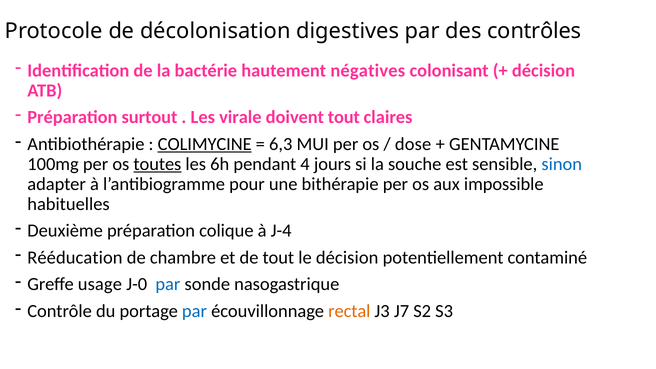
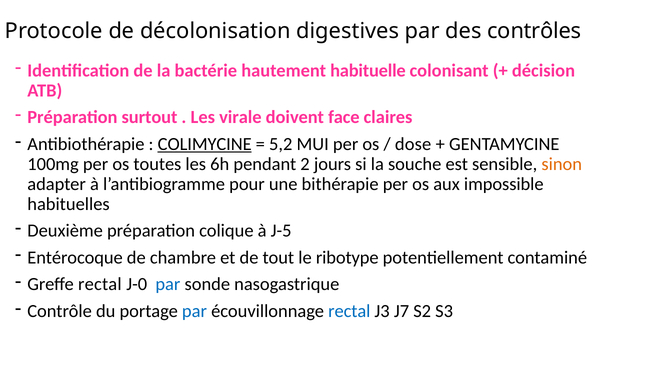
négatives: négatives -> habituelle (368, 71)
doivent tout: tout -> face (344, 117)
6,3: 6,3 -> 5,2 (281, 144)
toutes underline: present -> none (157, 164)
4: 4 -> 2 (305, 164)
sinon colour: blue -> orange (562, 164)
J-4: J-4 -> J-5 (281, 231)
Rééducation: Rééducation -> Entérocoque (75, 257)
le décision: décision -> ribotype (347, 257)
Greffe usage: usage -> rectal (100, 284)
rectal colour: orange -> blue (349, 311)
